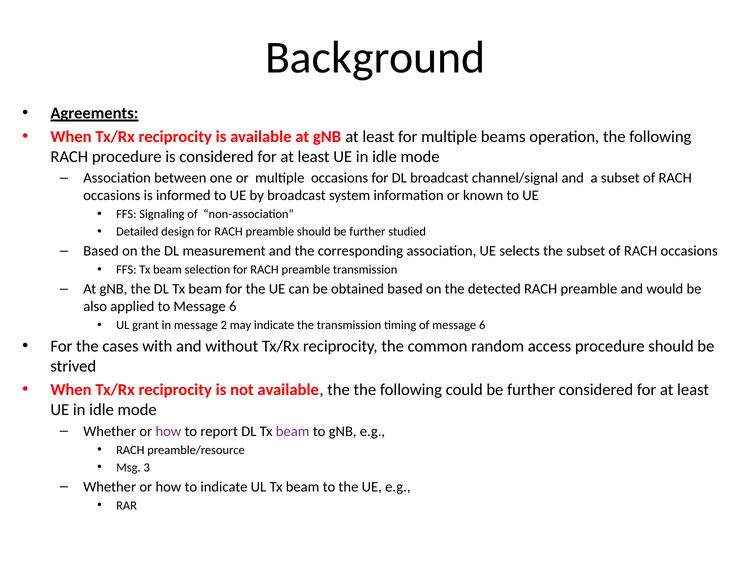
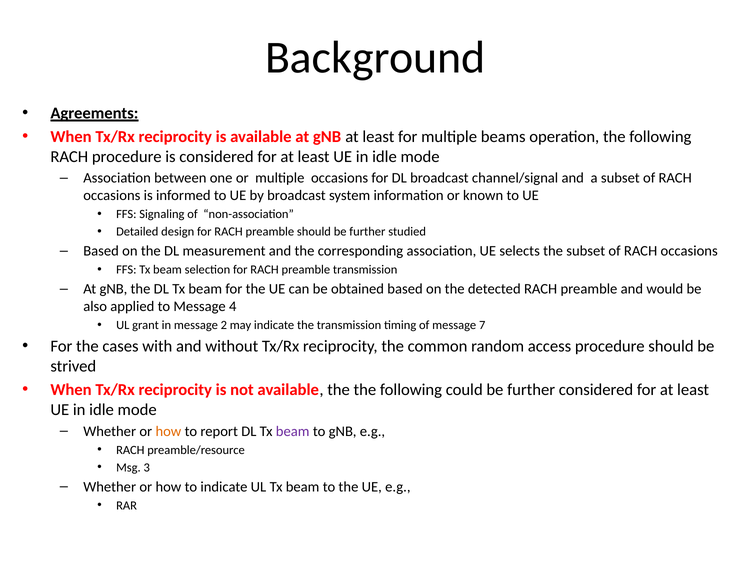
to Message 6: 6 -> 4 (233, 307)
of message 6: 6 -> 7 (482, 325)
how colour: purple -> orange (168, 431)
